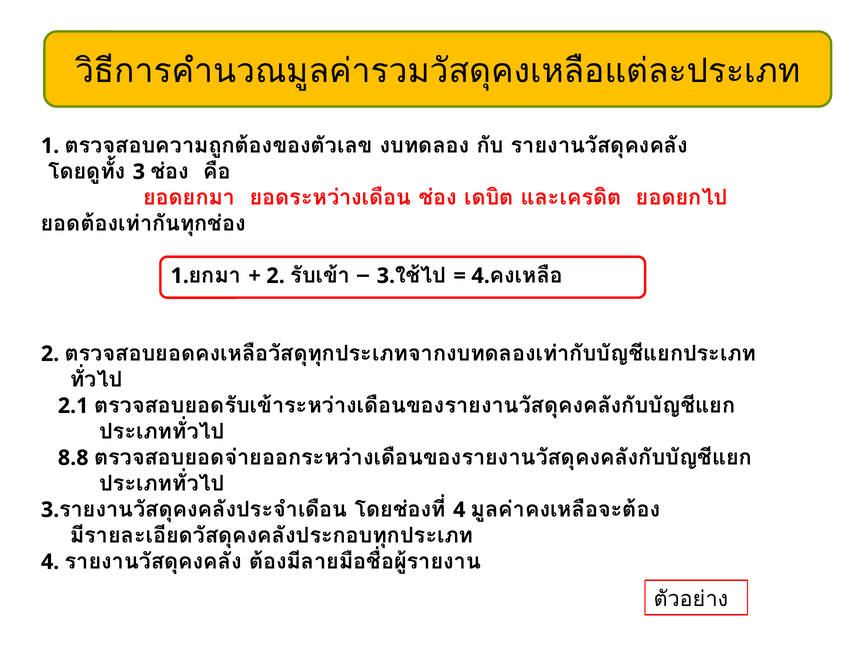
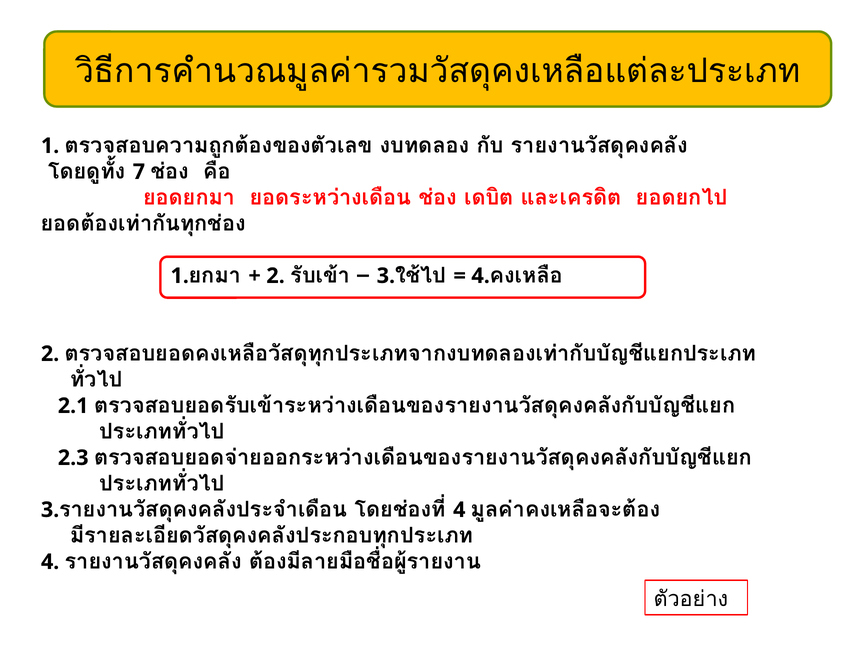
3: 3 -> 7 (139, 172)
8.8: 8.8 -> 2.3 (73, 458)
